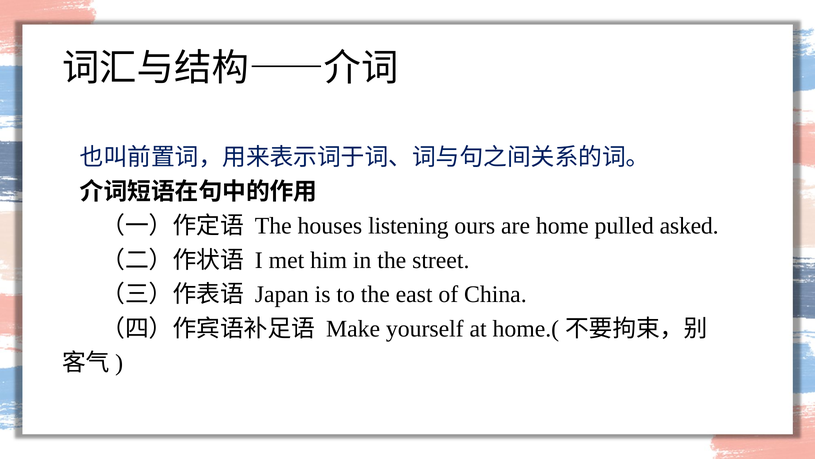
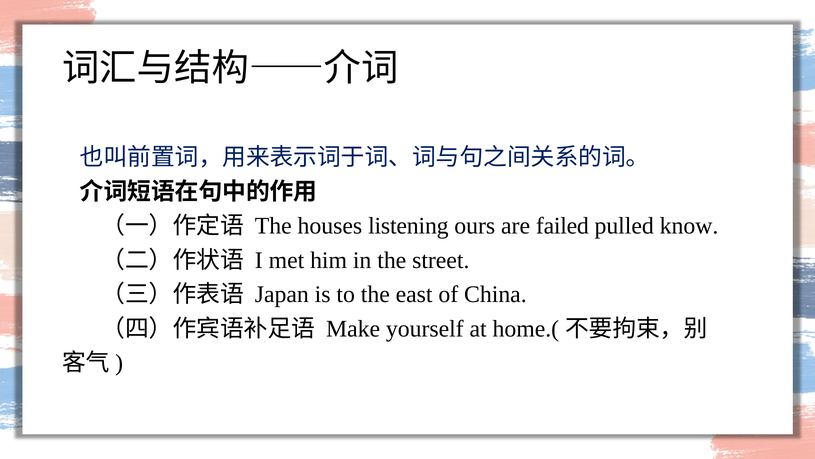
home: home -> failed (562, 226)
asked: asked -> know (689, 226)
